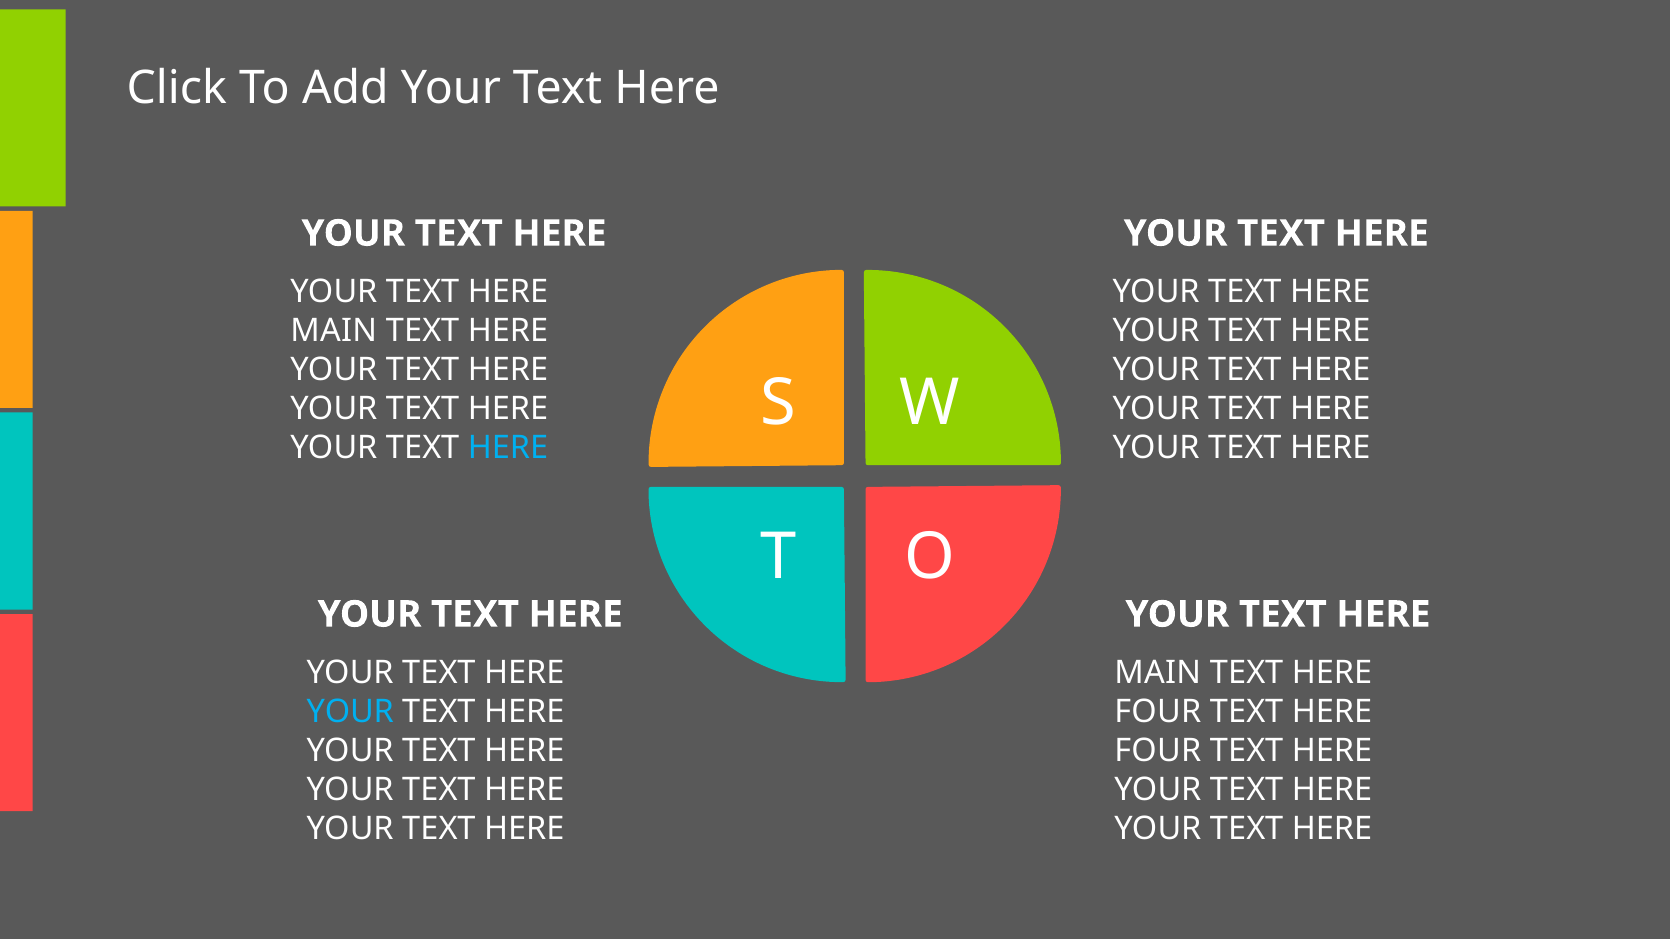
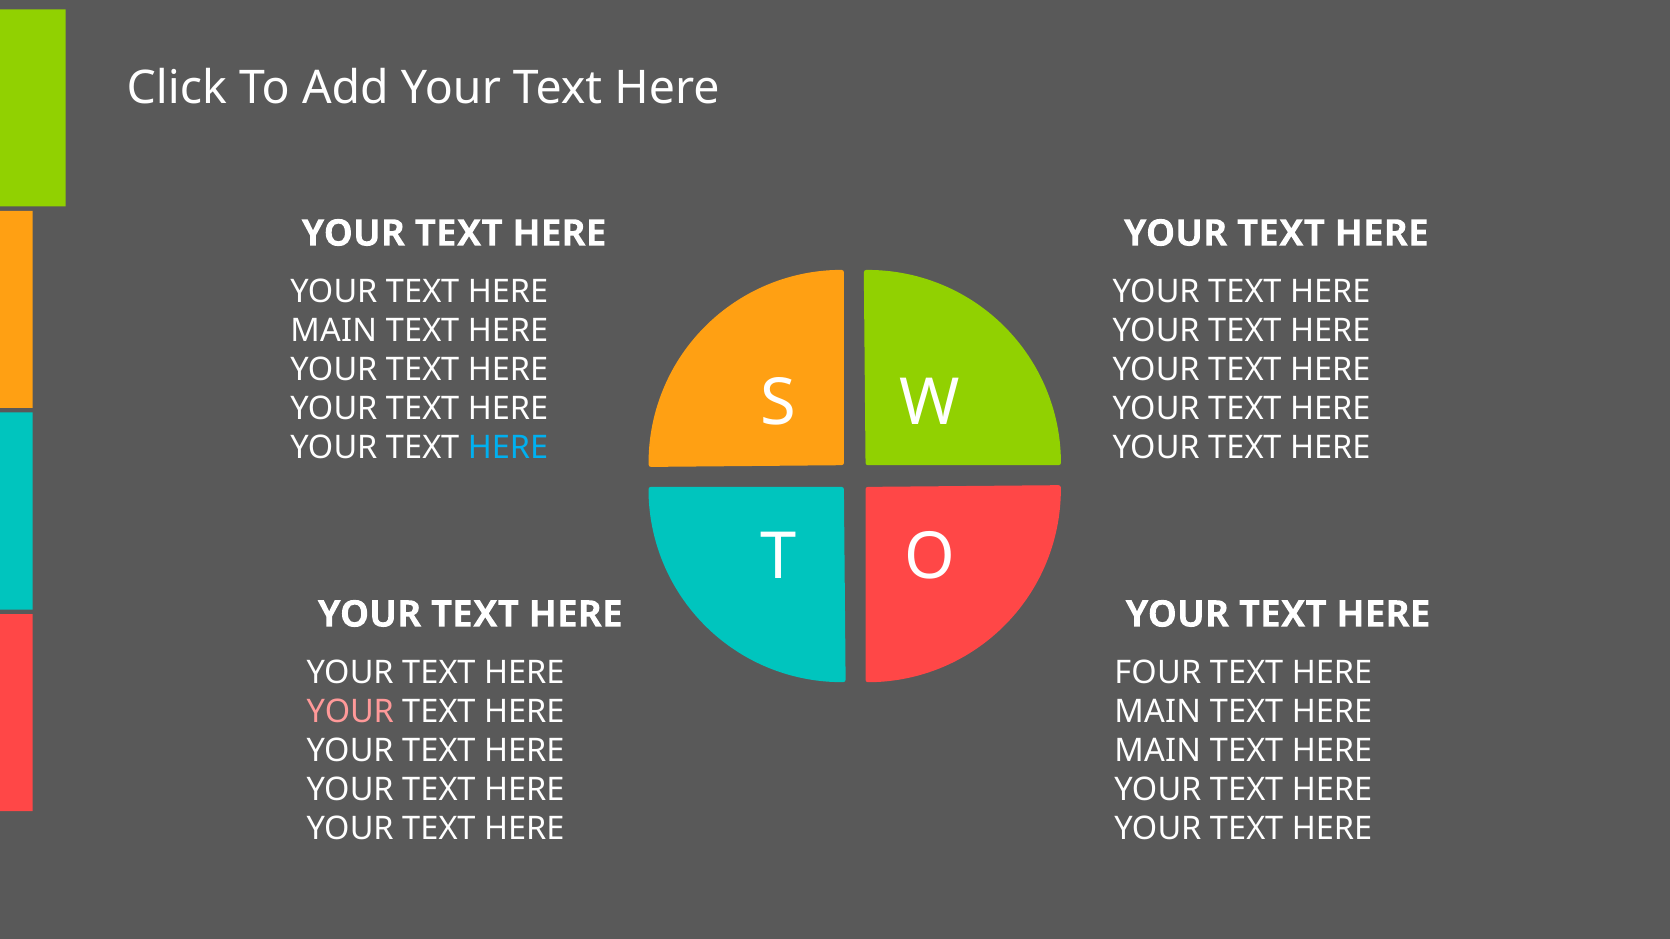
MAIN: MAIN -> FOUR (1158, 673)
YOUR colour: light blue -> pink (350, 712)
FOUR: FOUR -> MAIN (1158, 712)
FOUR: FOUR -> MAIN (1158, 751)
